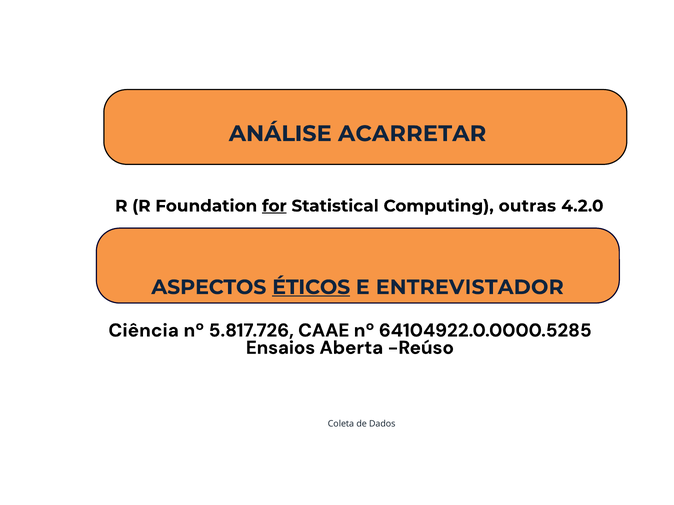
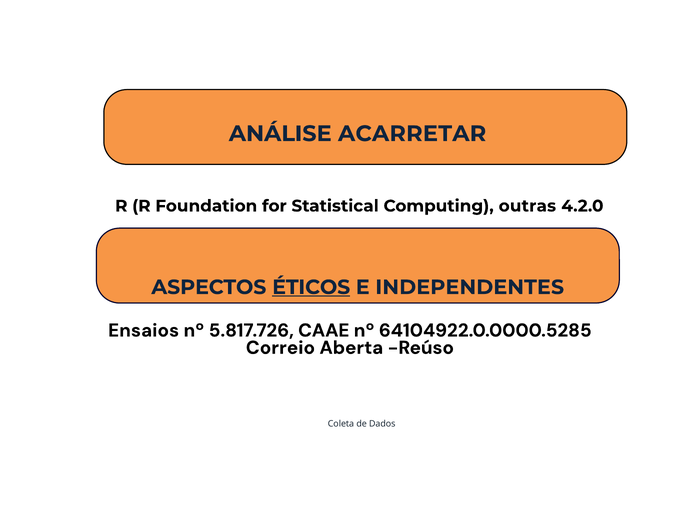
for underline: present -> none (274, 206)
ENTREVISTADOR: ENTREVISTADOR -> INDEPENDENTES (470, 288)
Ciência: Ciência -> Ensaios (144, 331)
Ensaios: Ensaios -> Correio (280, 348)
